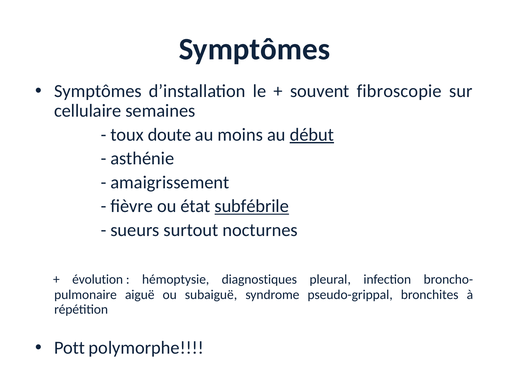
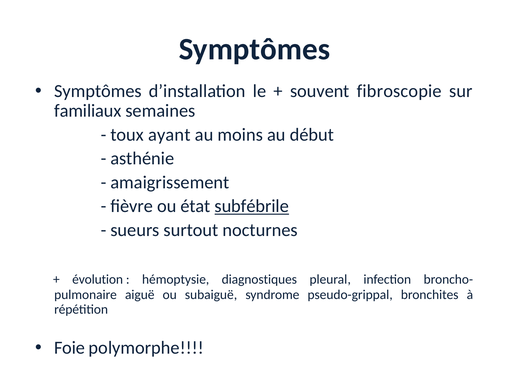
cellulaire: cellulaire -> familiaux (88, 111)
doute: doute -> ayant (169, 135)
début underline: present -> none (312, 135)
Pott: Pott -> Foie (69, 348)
